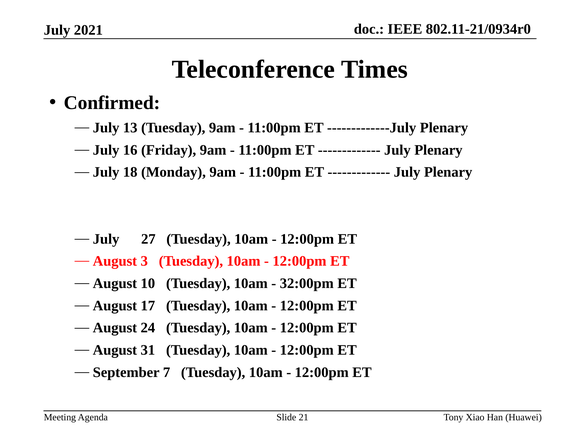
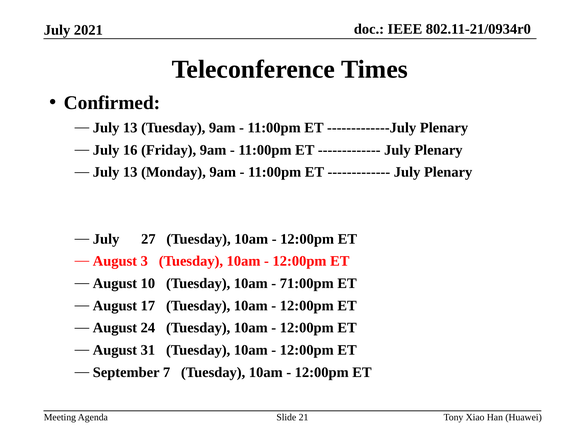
18: 18 -> 13 (130, 172)
32:00pm: 32:00pm -> 71:00pm (307, 283)
